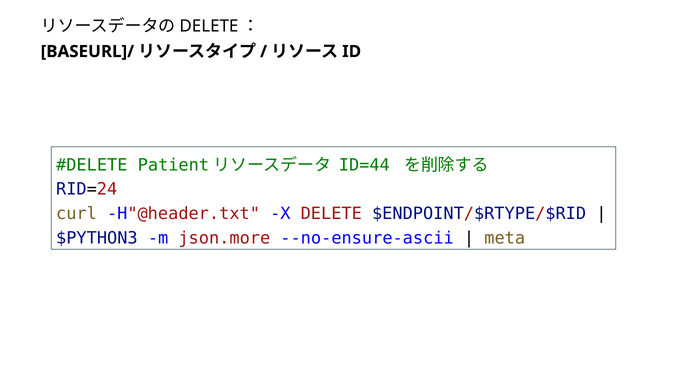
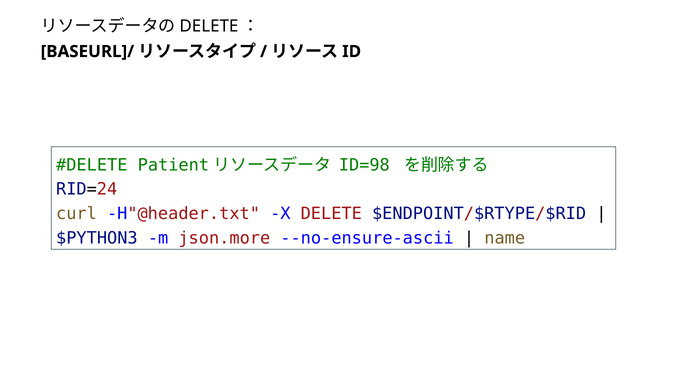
ID=44: ID=44 -> ID=98 (364, 165)
meta: meta -> name (505, 238)
